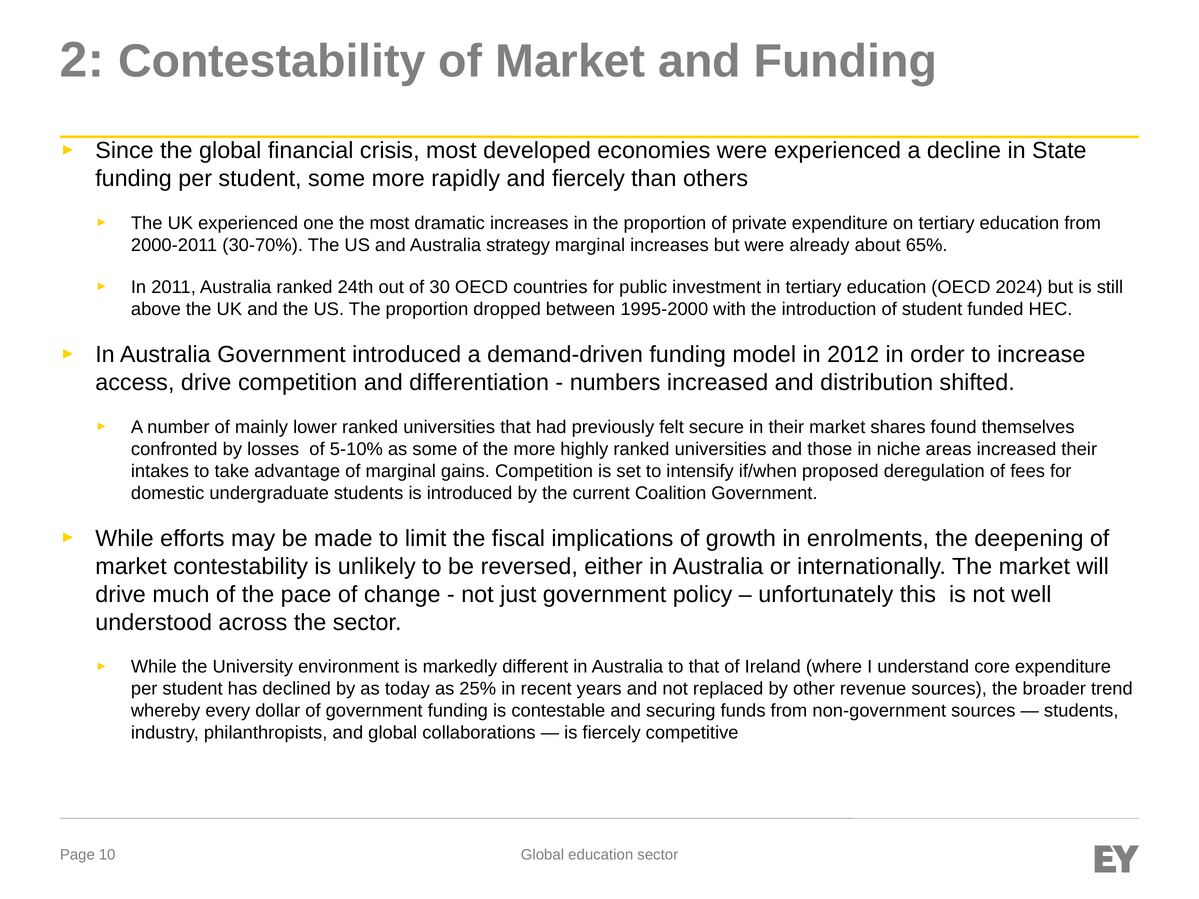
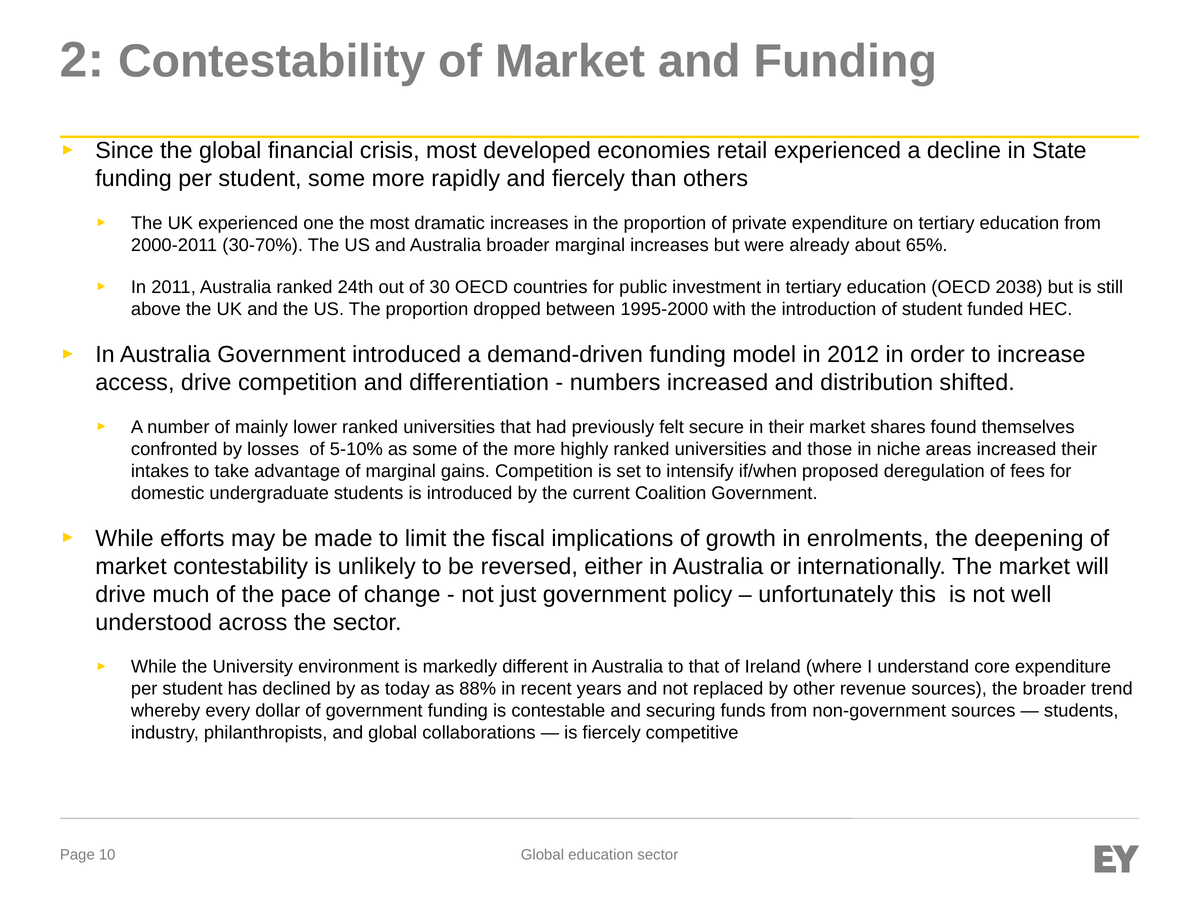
economies were: were -> retail (742, 151)
Australia strategy: strategy -> broader (518, 245)
2024: 2024 -> 2038 (1019, 287)
25%: 25% -> 88% (478, 689)
